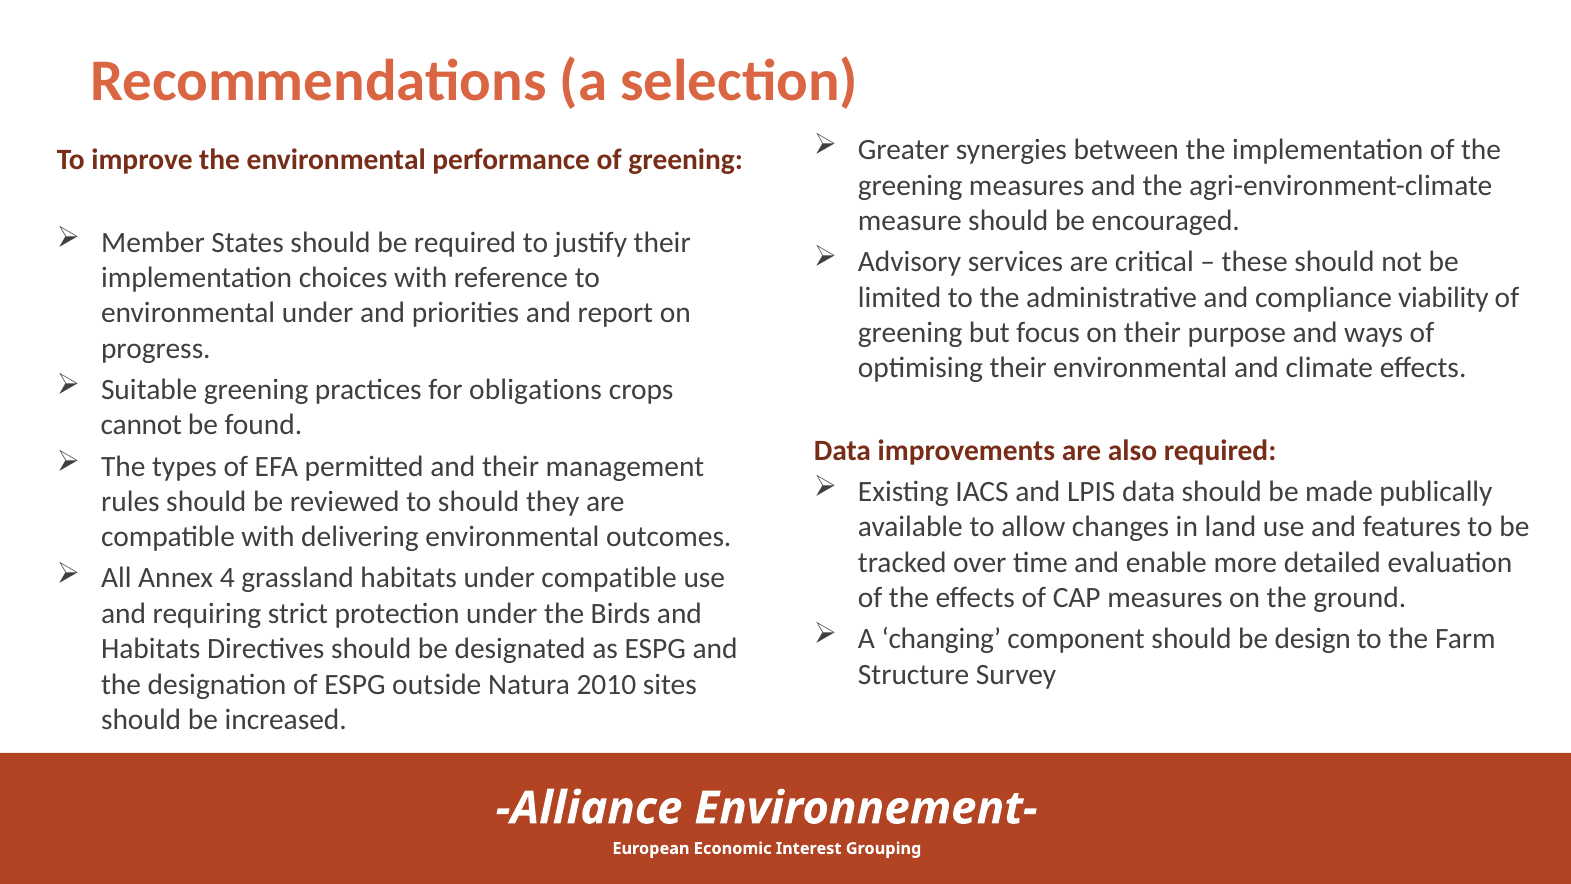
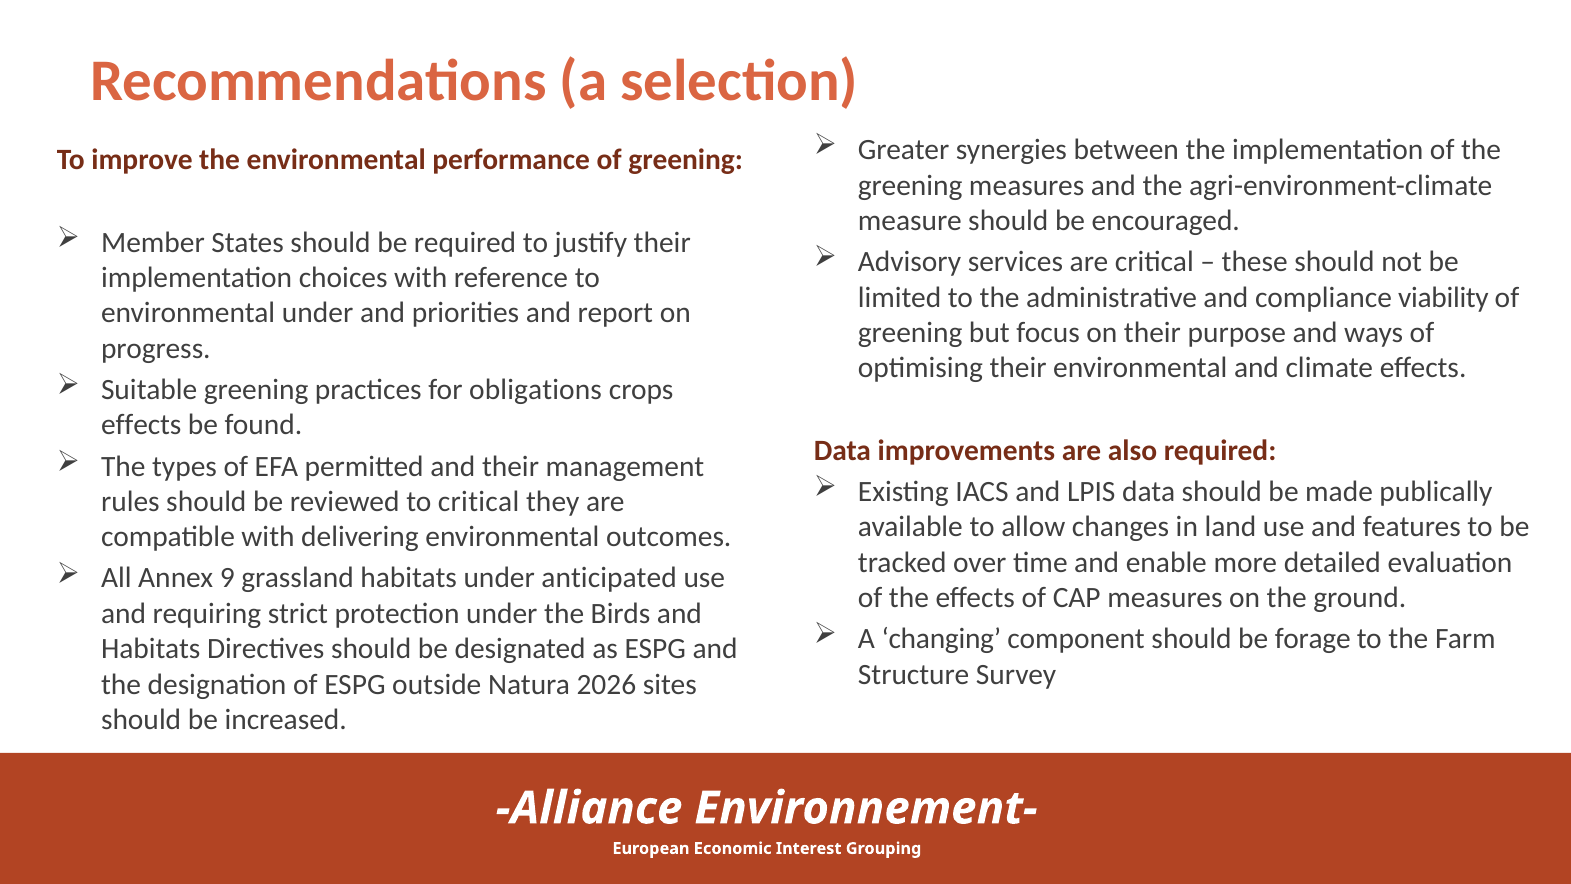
cannot: cannot -> effects (141, 425)
to should: should -> critical (479, 501)
4: 4 -> 9 (227, 578)
under compatible: compatible -> anticipated (609, 578)
design: design -> forage (1313, 639)
2010: 2010 -> 2026 (606, 684)
